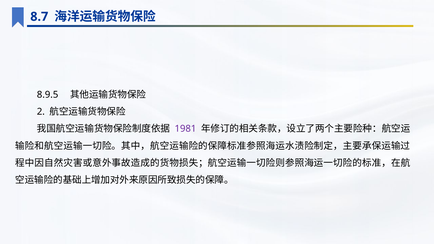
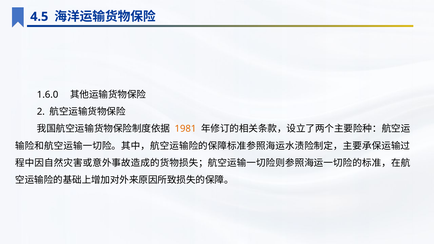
8.7: 8.7 -> 4.5 (39, 17)
8.9.5: 8.9.5 -> 1.6.0 (48, 95)
1981 colour: purple -> orange (185, 129)
